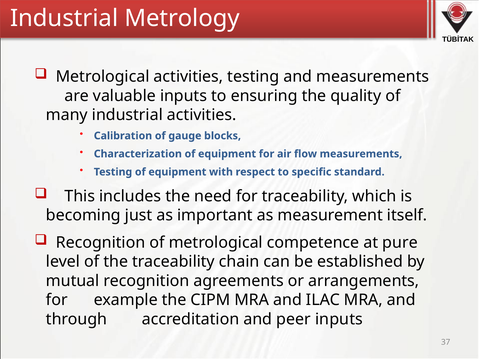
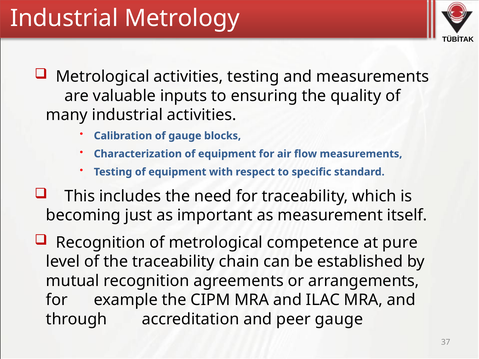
peer inputs: inputs -> gauge (339, 319)
